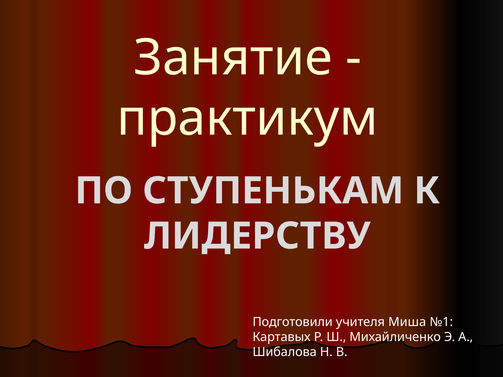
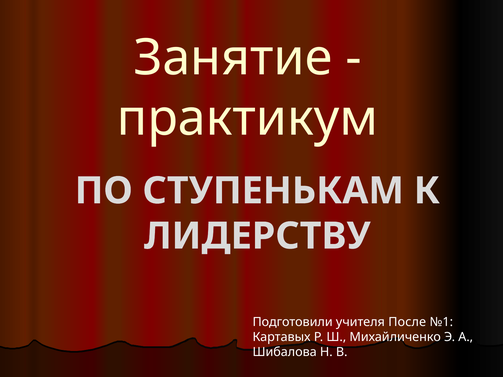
Миша: Миша -> После (407, 322)
